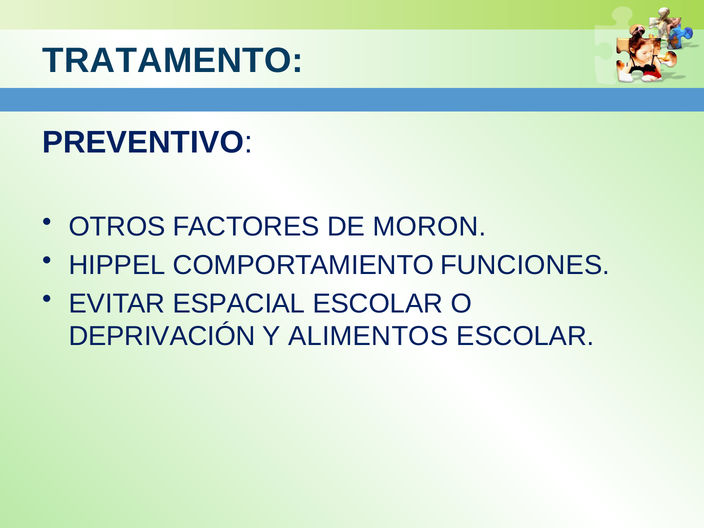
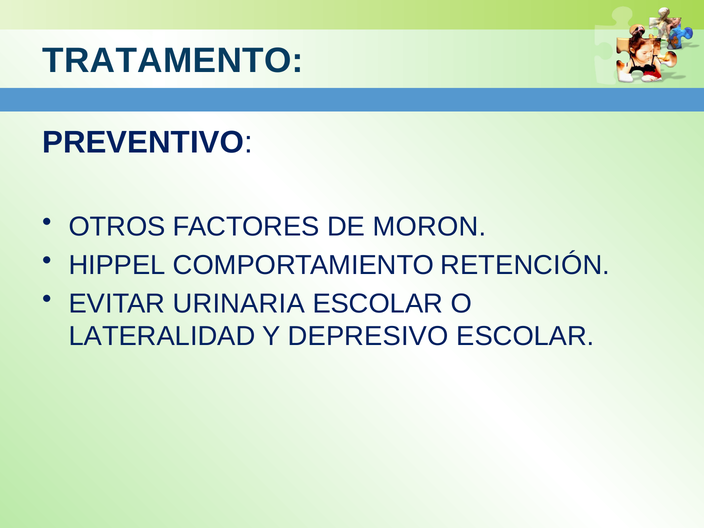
FUNCIONES: FUNCIONES -> RETENCIÓN (525, 265)
ESPACIAL: ESPACIAL -> URINARIA (239, 304)
DEPRIVACIÓN: DEPRIVACIÓN -> LATERALIDAD (162, 336)
ALIMENTOS: ALIMENTOS -> DEPRESIVO (368, 336)
